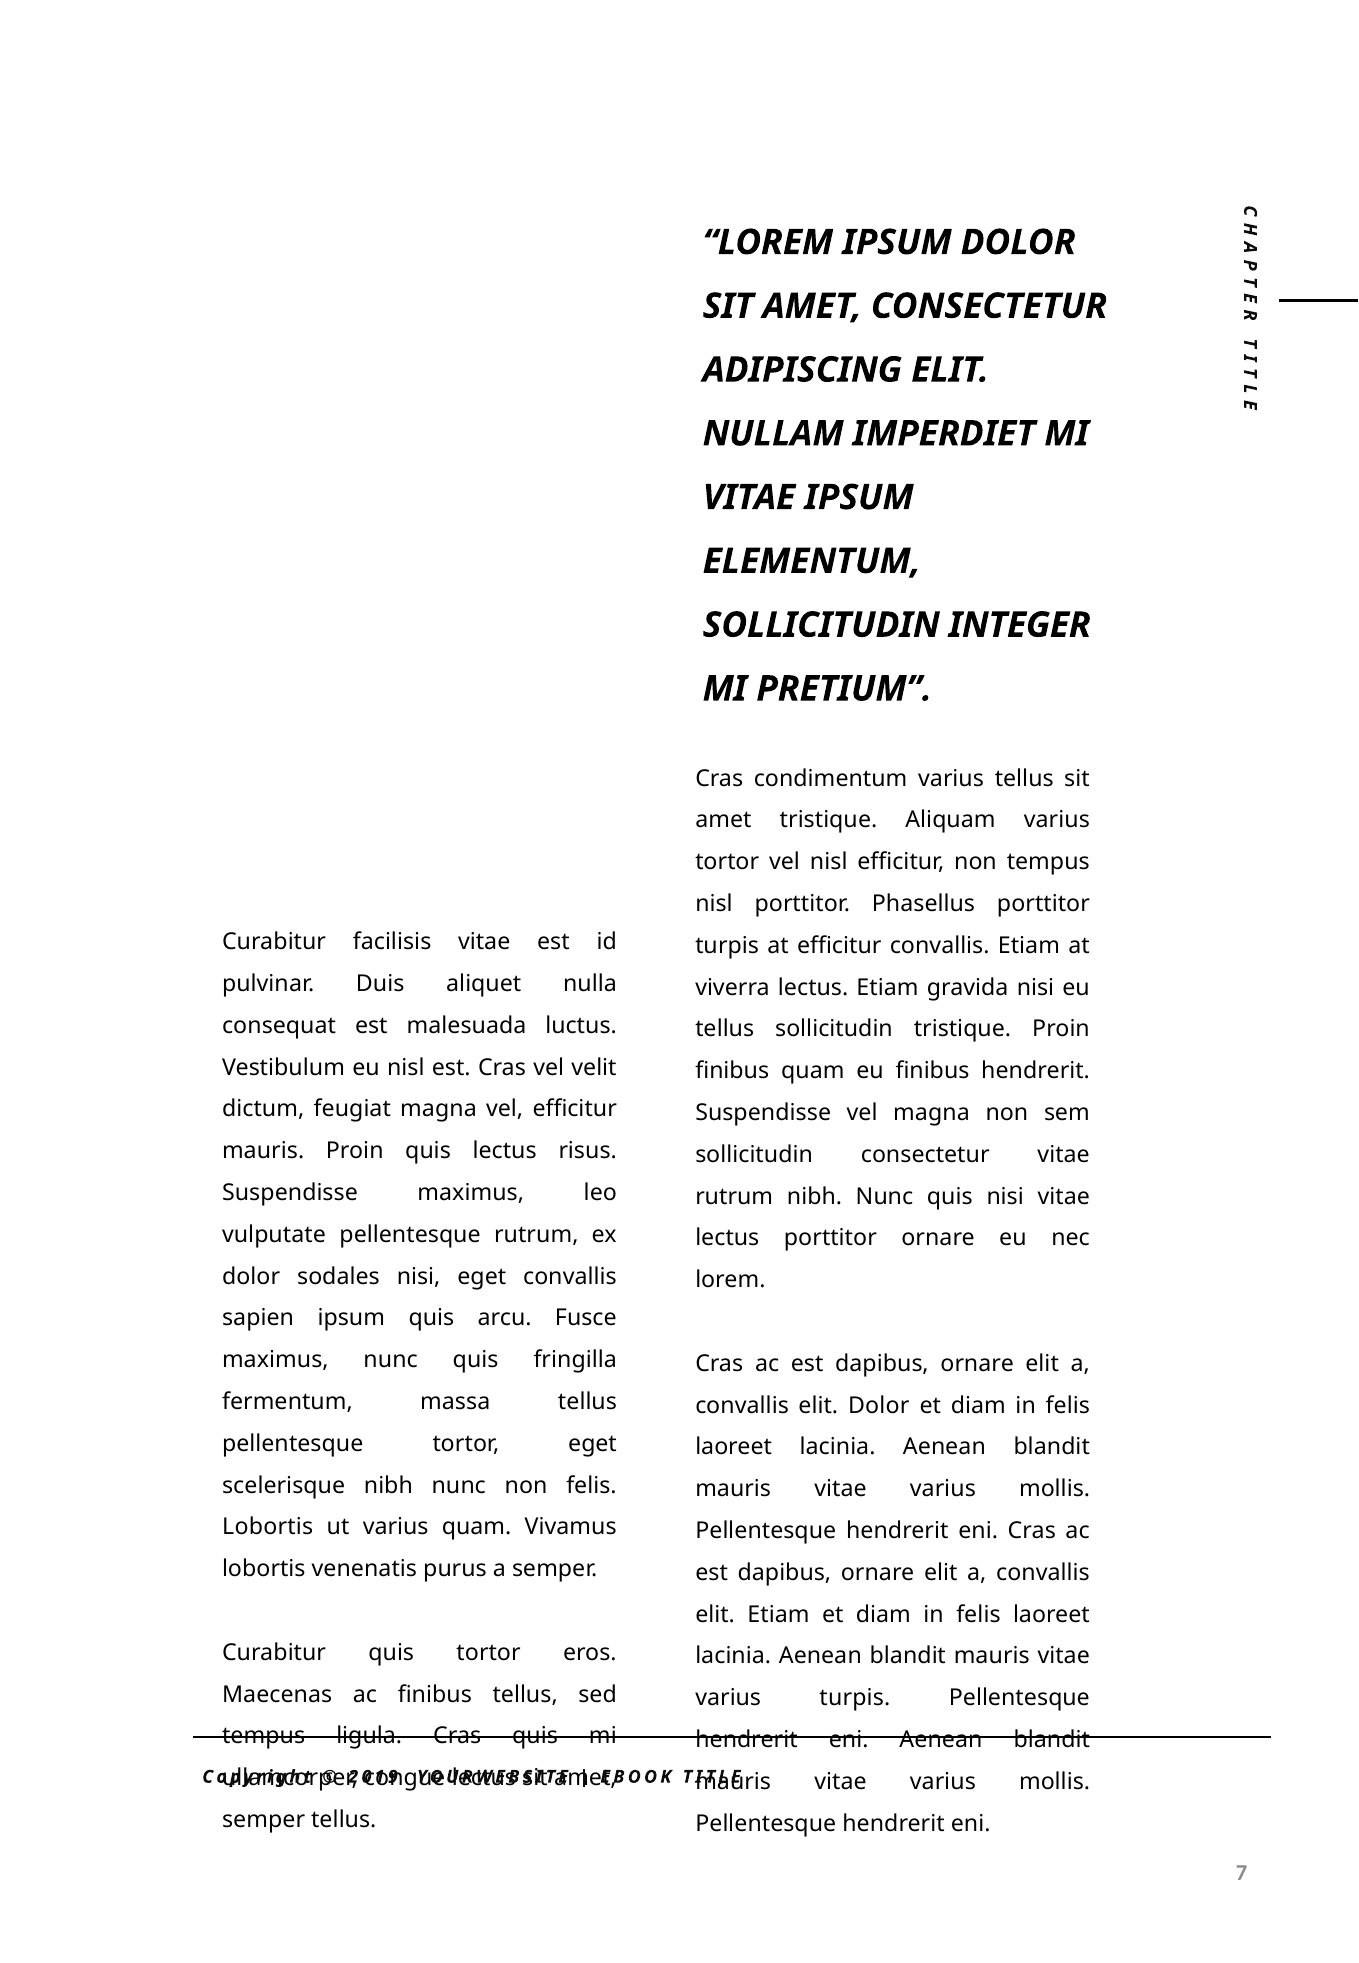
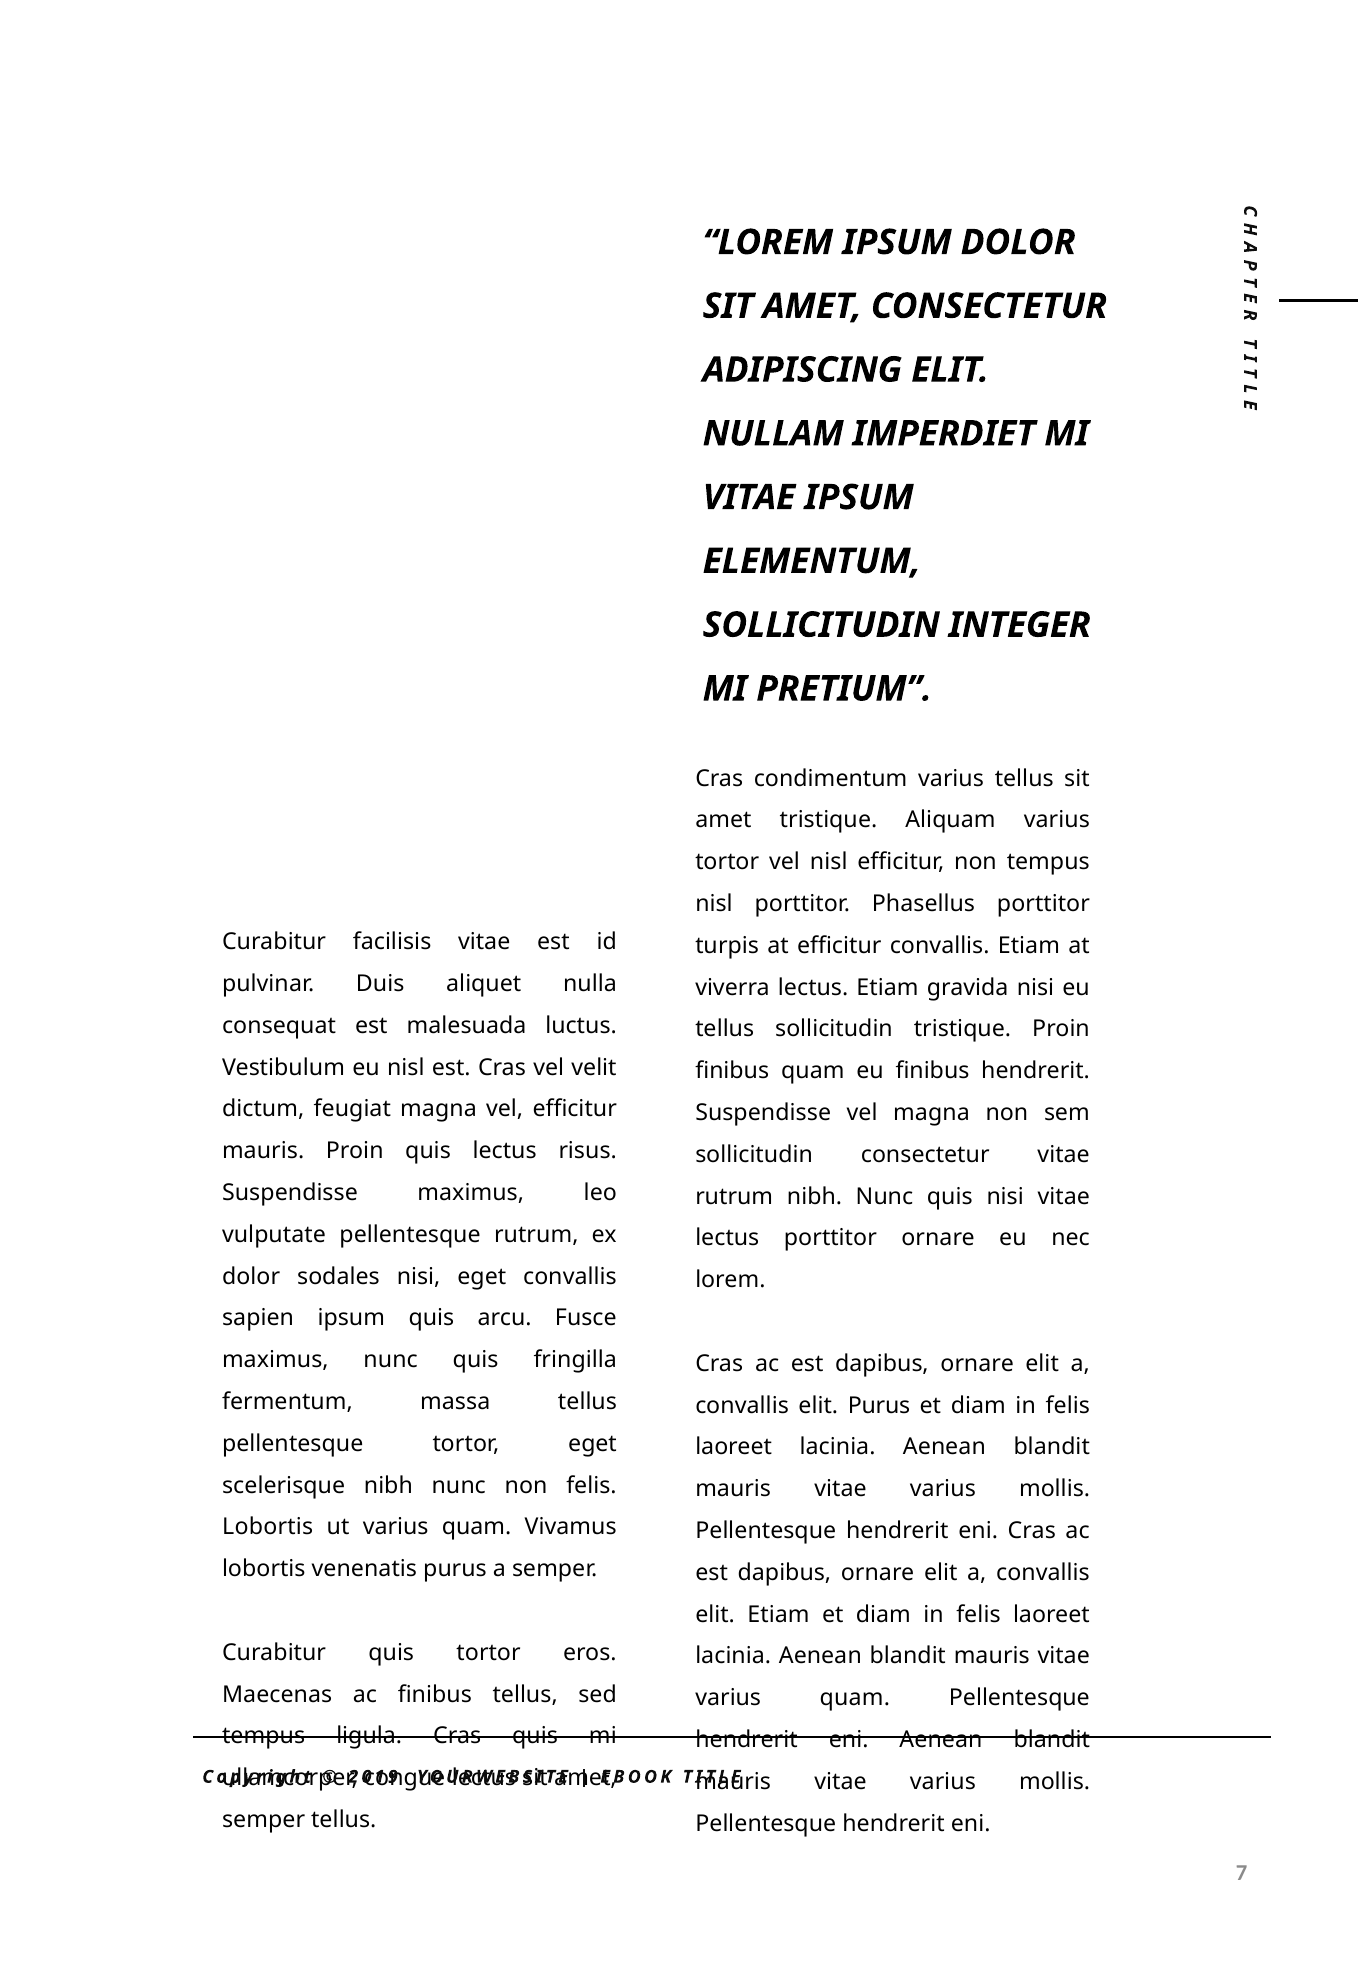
elit Dolor: Dolor -> Purus (879, 1405)
turpis: turpis -> quam (855, 1698)
